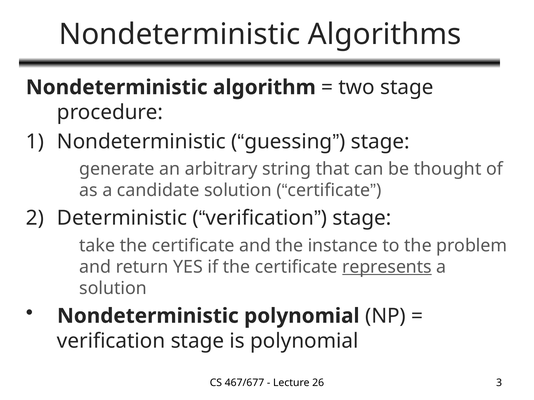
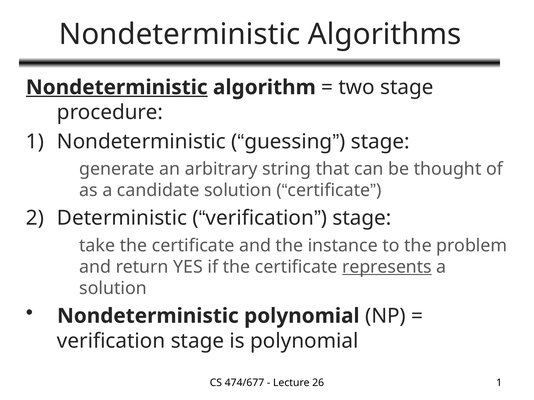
Nondeterministic underline: none -> present (117, 87)
467/677: 467/677 -> 474/677 (244, 383)
26 3: 3 -> 1 (499, 383)
